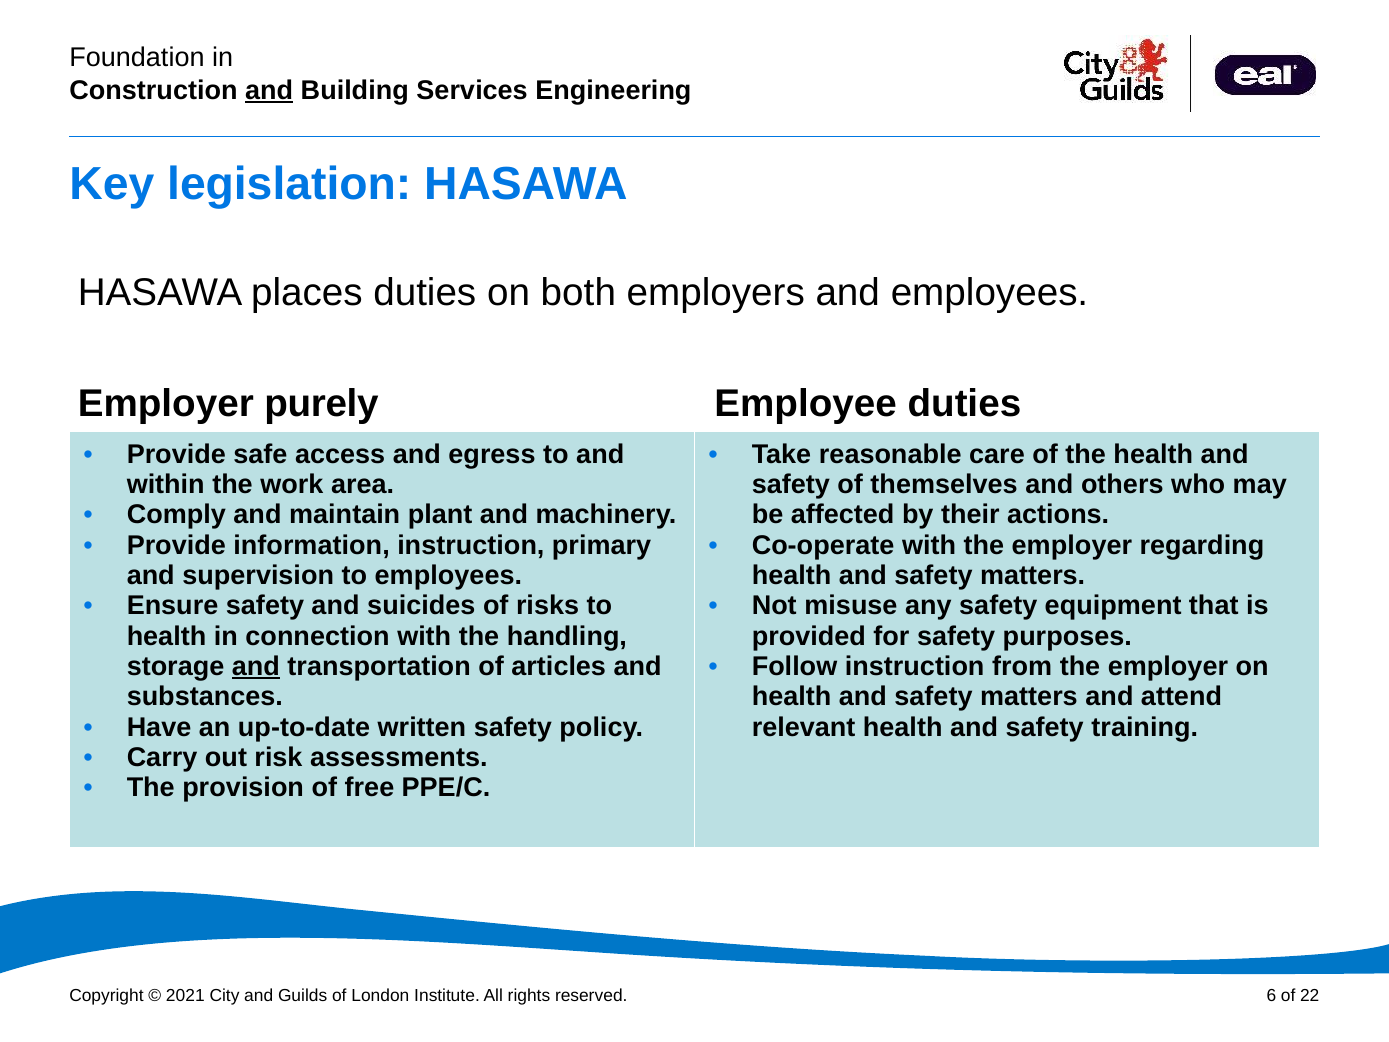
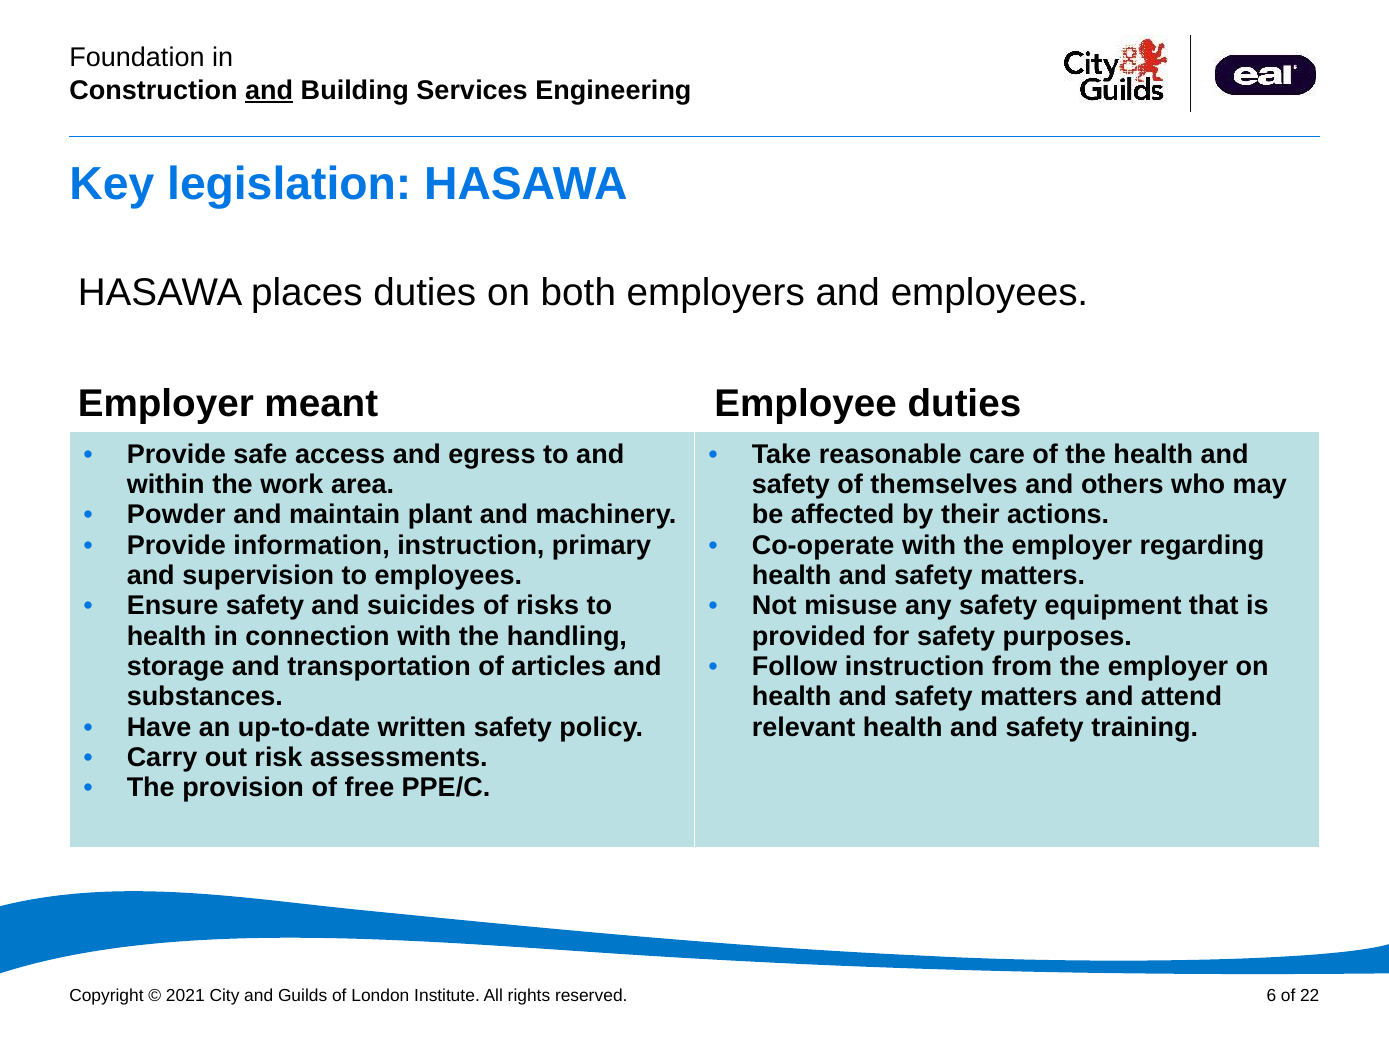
purely: purely -> meant (321, 403)
Comply: Comply -> Powder (176, 515)
and underline: present -> none (256, 666)
